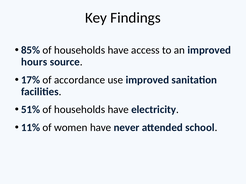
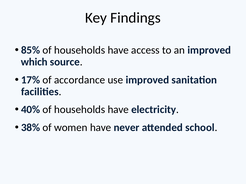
hours: hours -> which (34, 62)
51%: 51% -> 40% (31, 110)
11%: 11% -> 38% (31, 128)
